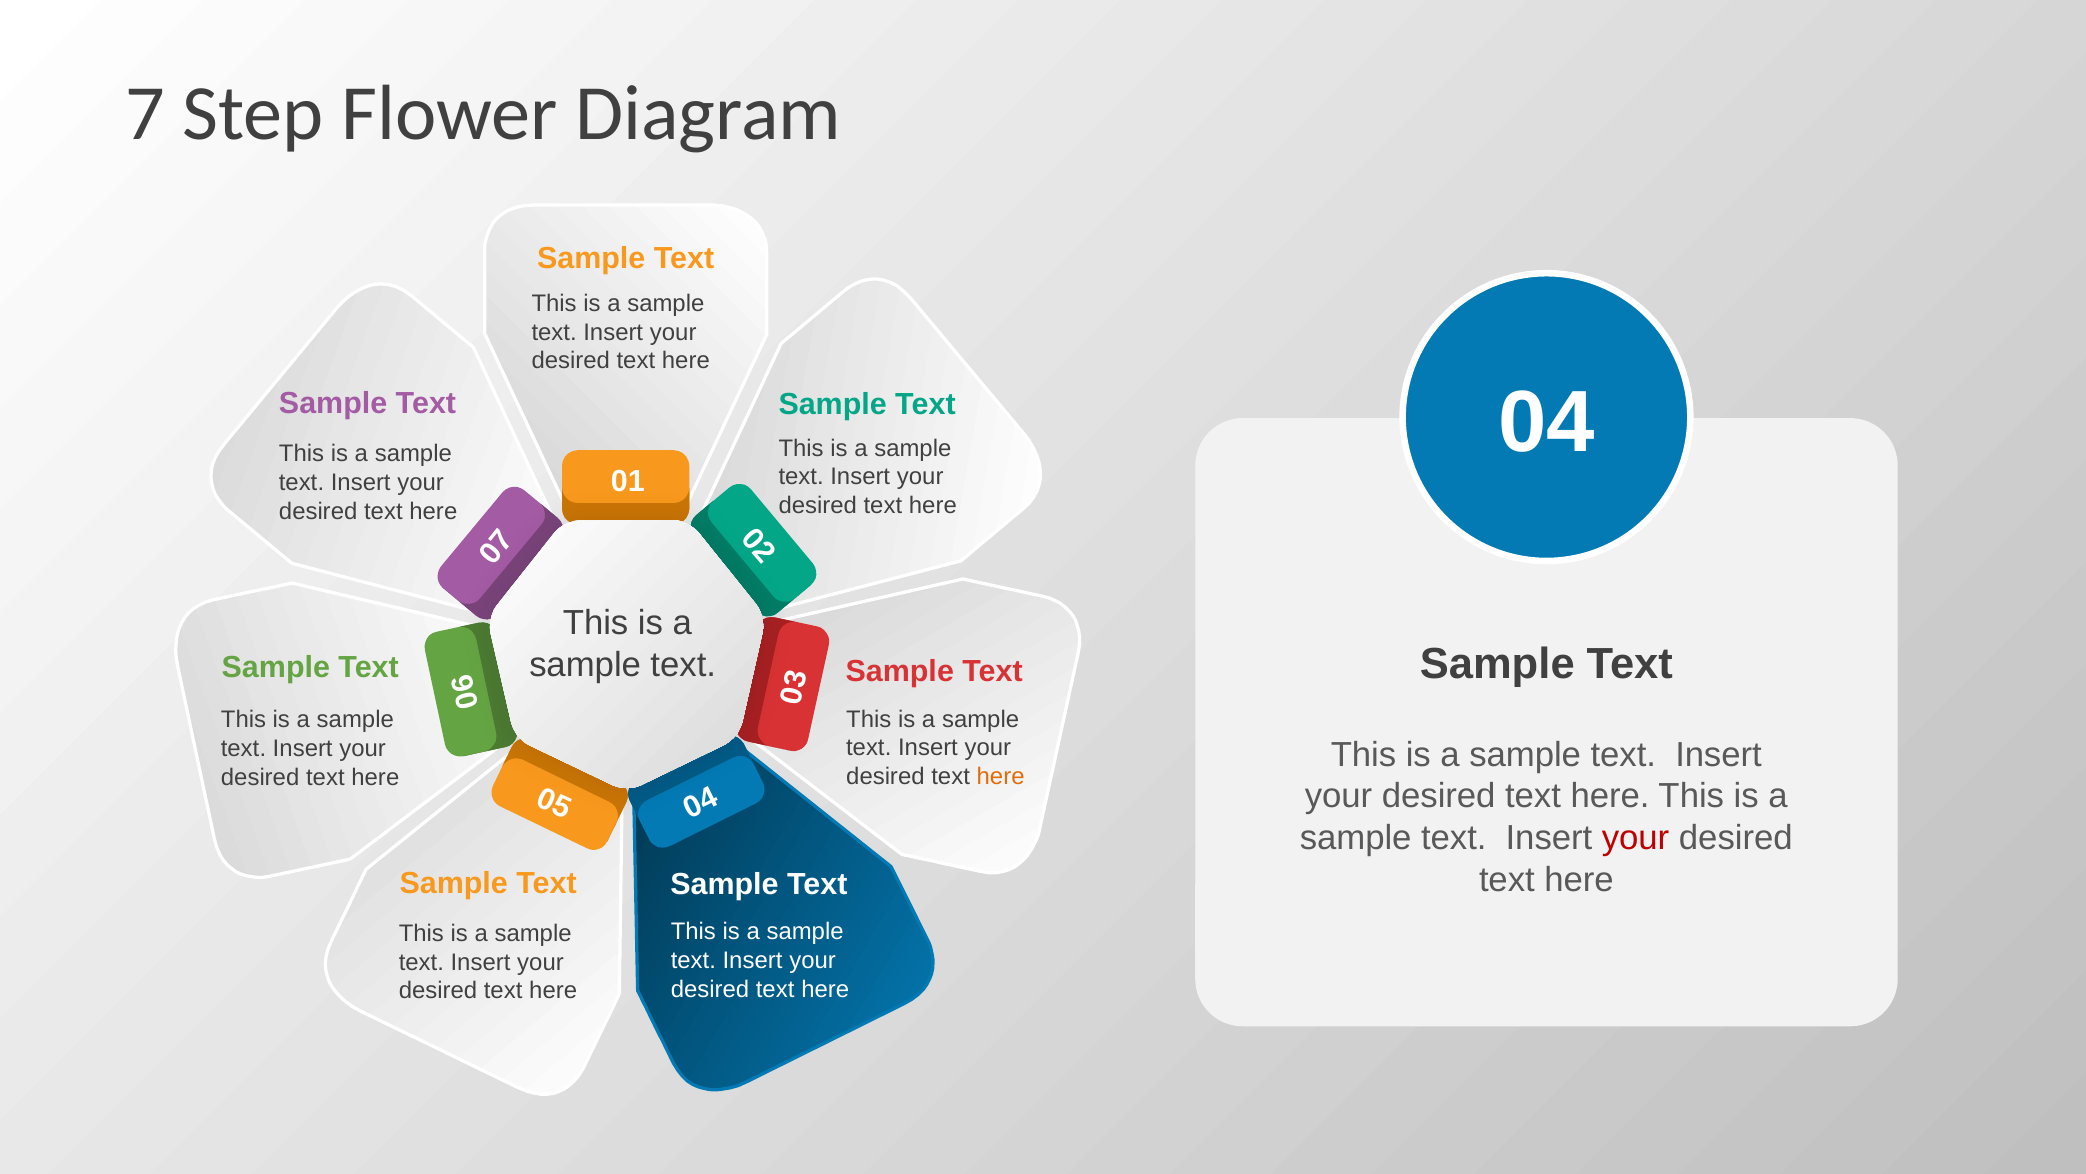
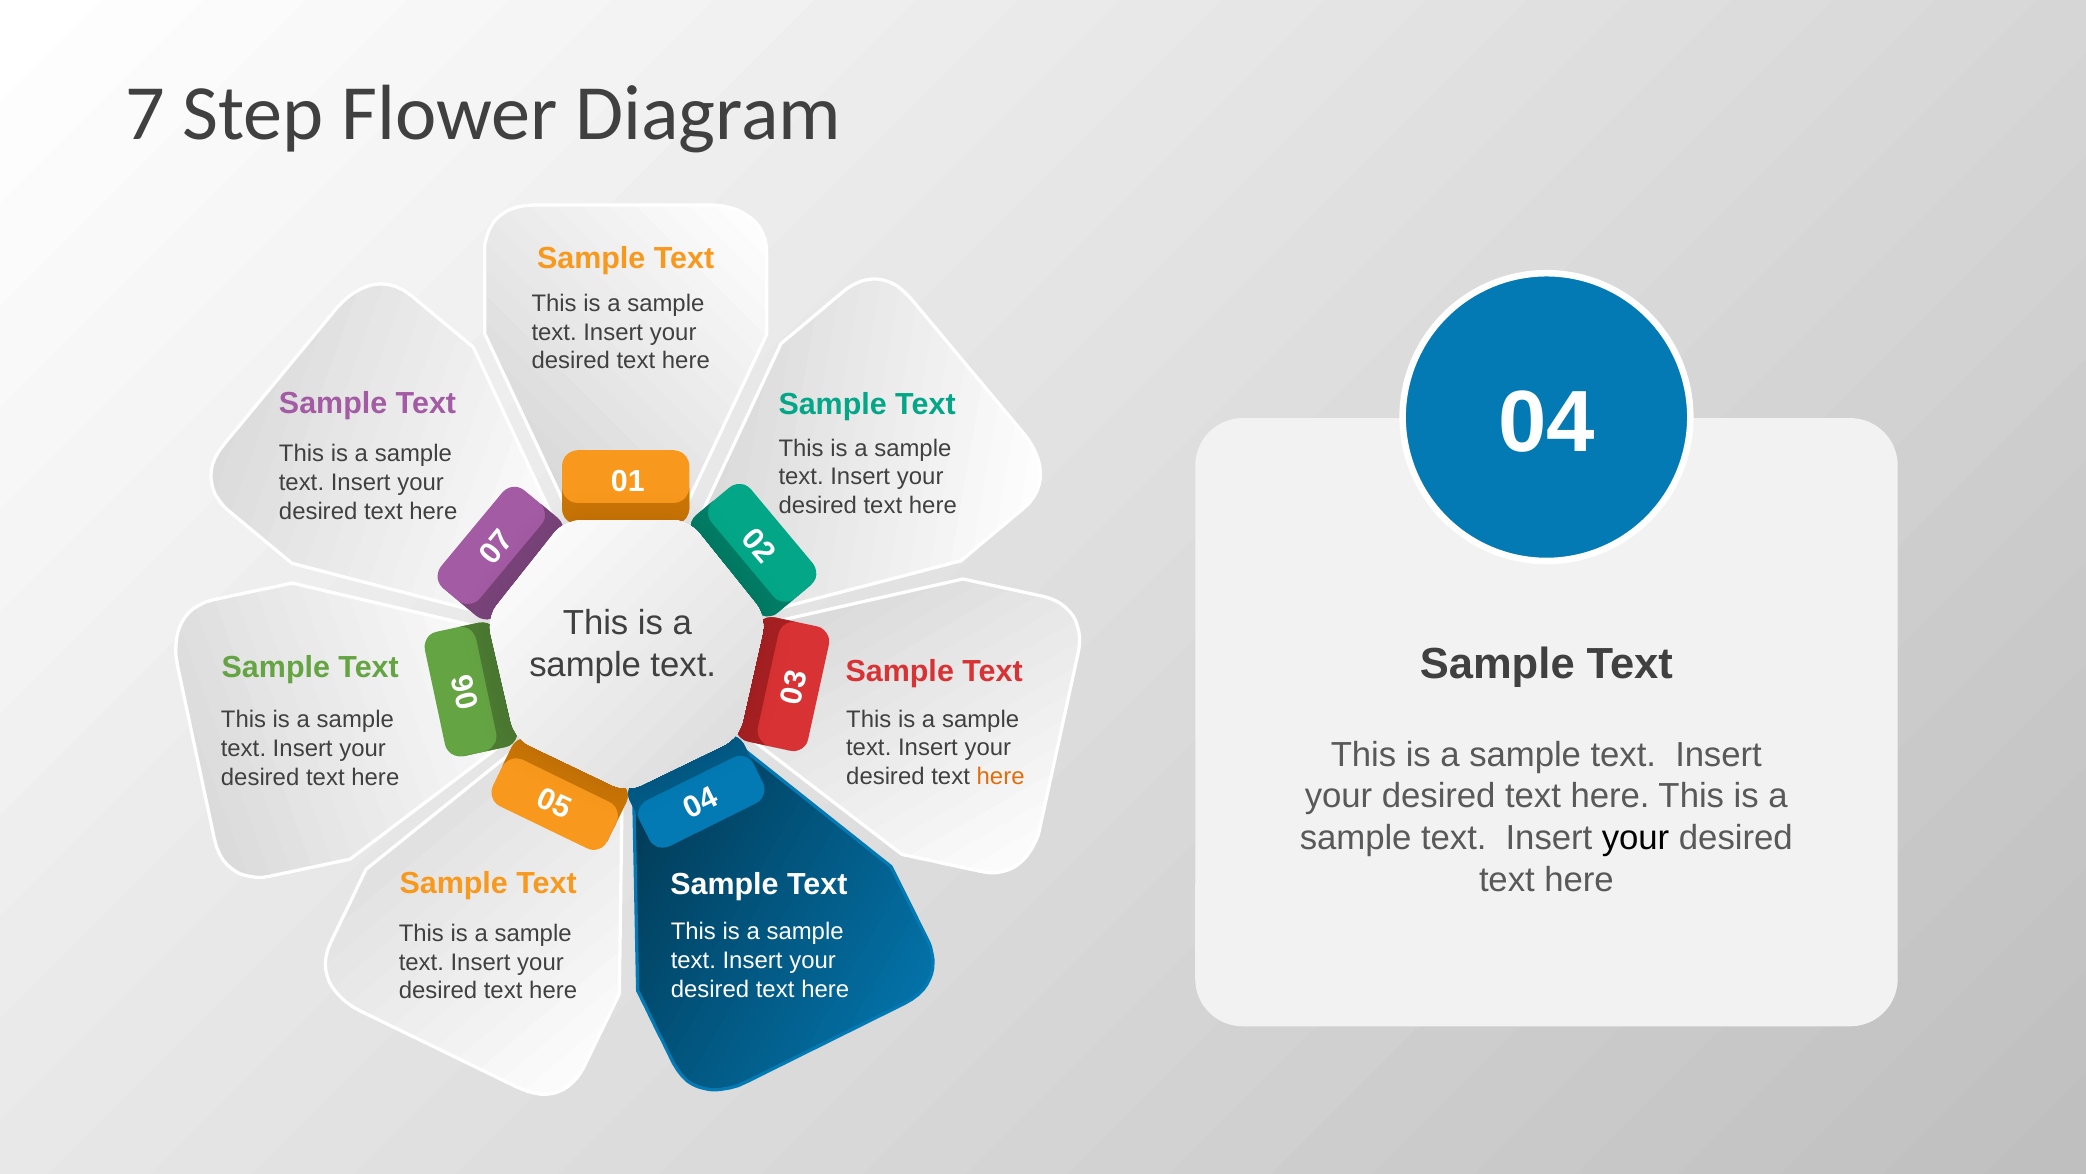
your colour: red -> black (1636, 838)
